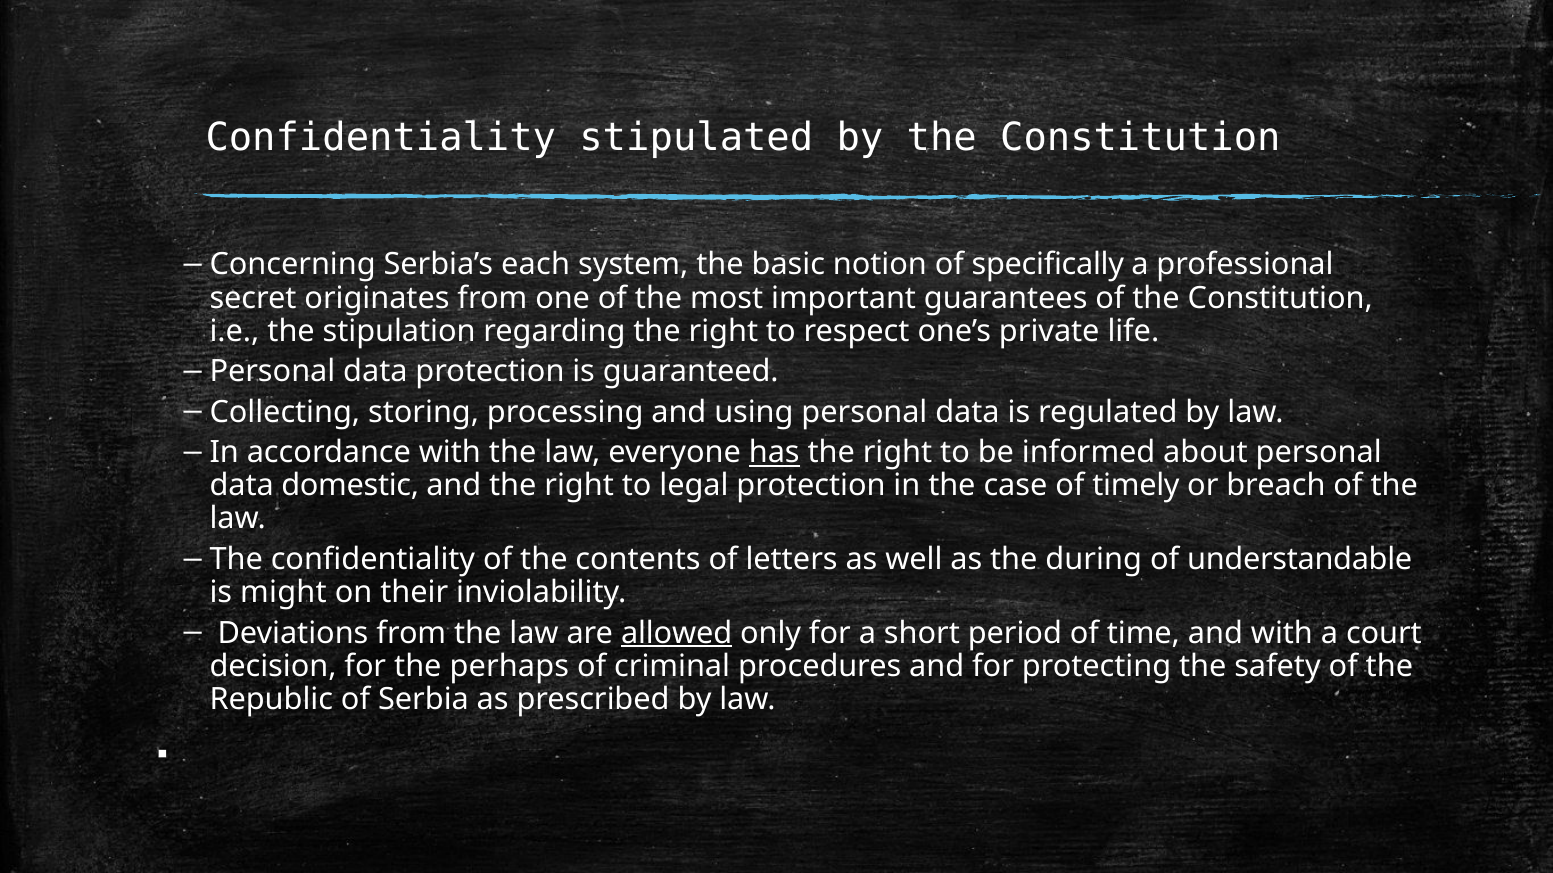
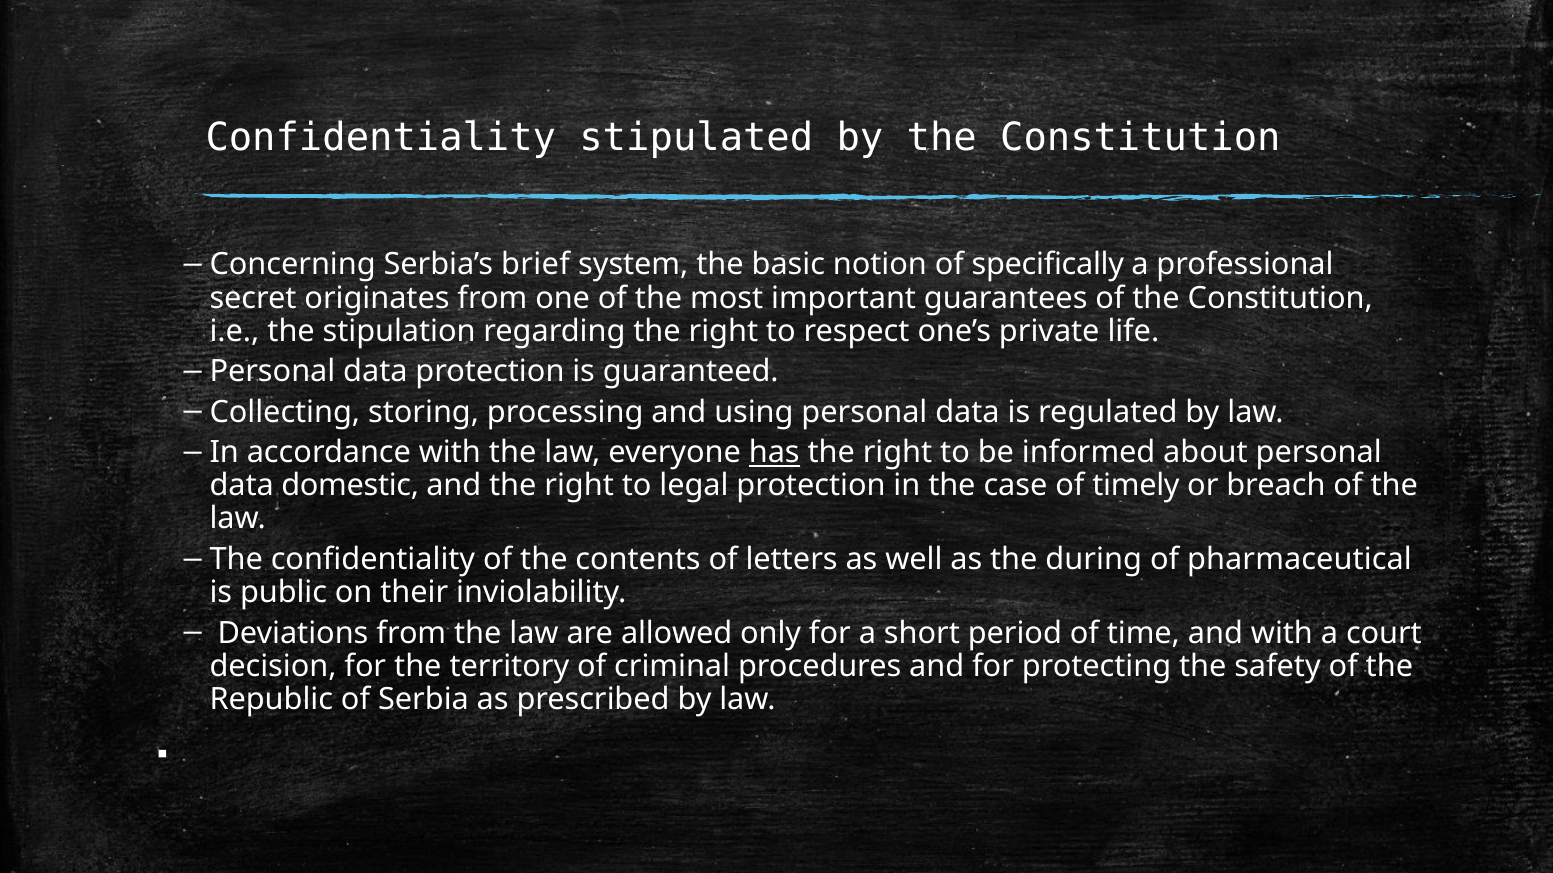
each: each -> brief (536, 265)
understandable: understandable -> pharmaceutical (1299, 560)
might: might -> public (284, 593)
allowed underline: present -> none (677, 633)
perhaps: perhaps -> territory (509, 667)
